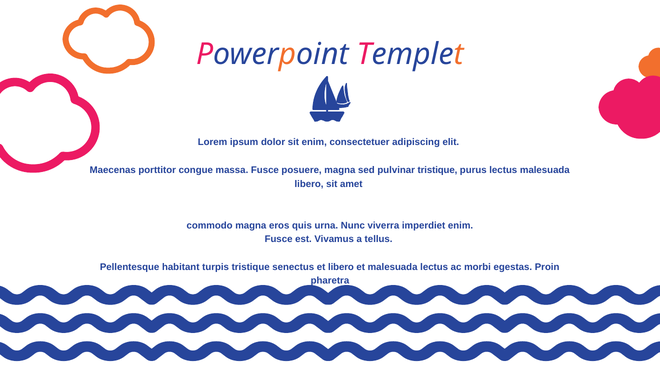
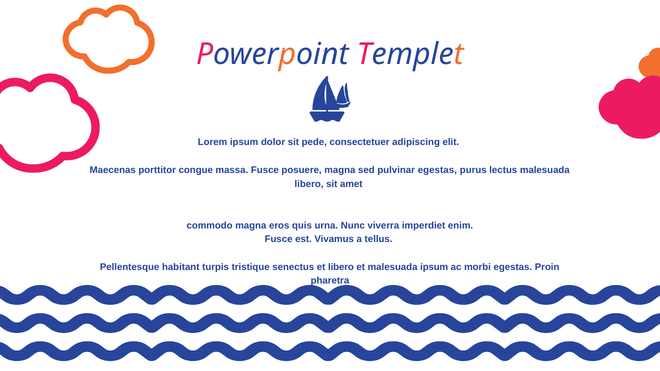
sit enim: enim -> pede (314, 142)
pulvinar tristique: tristique -> egestas (437, 170)
malesuada lectus: lectus -> ipsum (434, 267)
